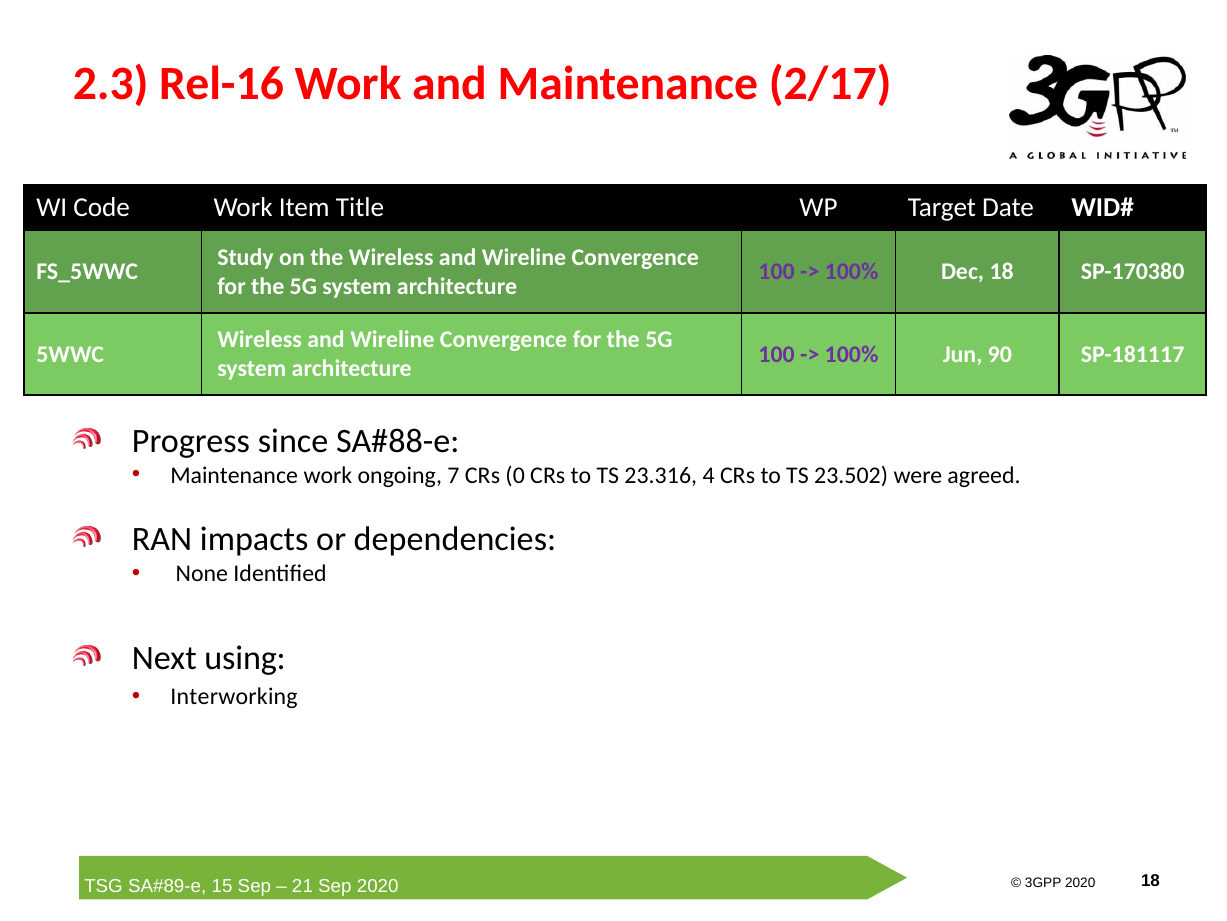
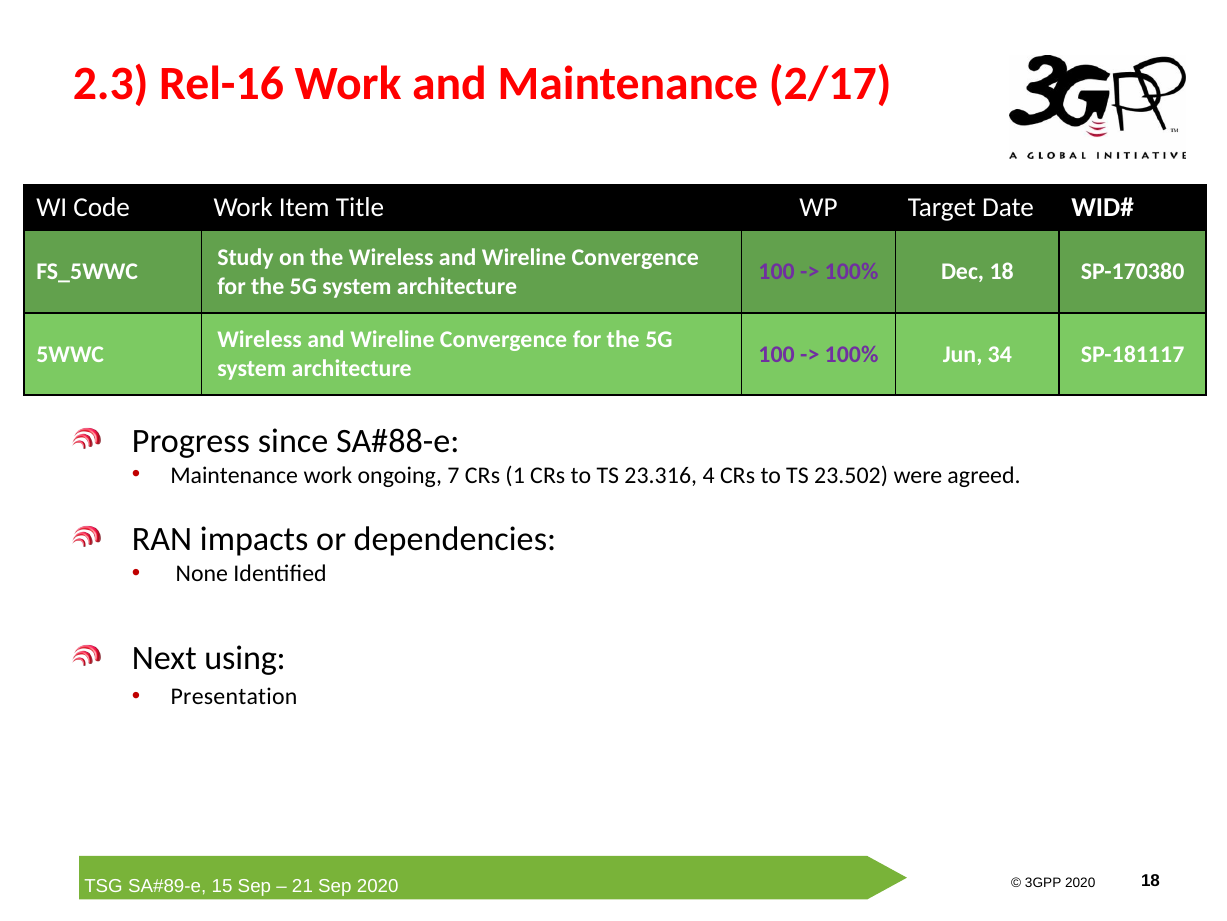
90: 90 -> 34 (1000, 354)
0: 0 -> 1 (515, 475)
Interworking: Interworking -> Presentation (234, 696)
